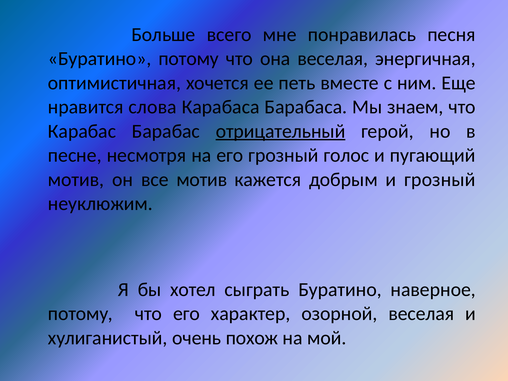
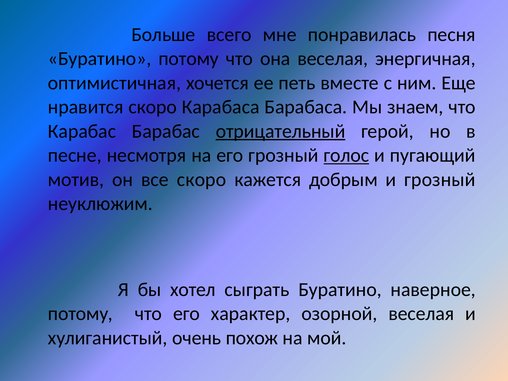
нравится слова: слова -> скоро (153, 107)
голос underline: none -> present (346, 155)
все мотив: мотив -> скоро (202, 179)
